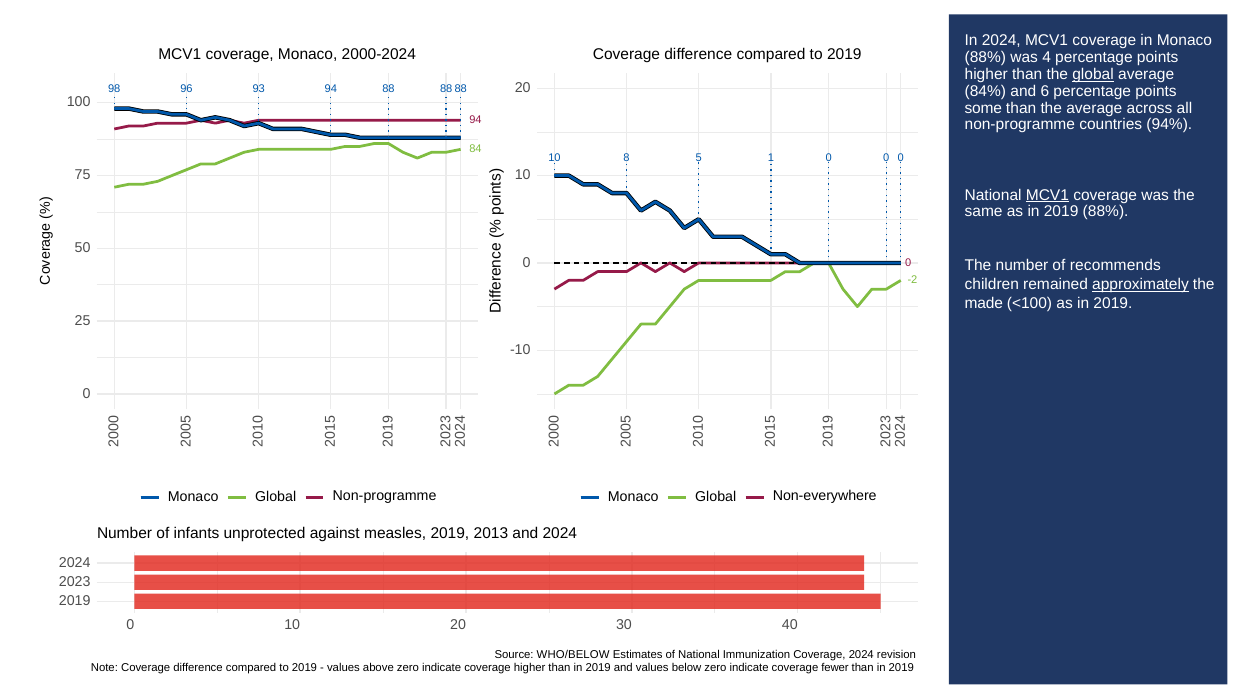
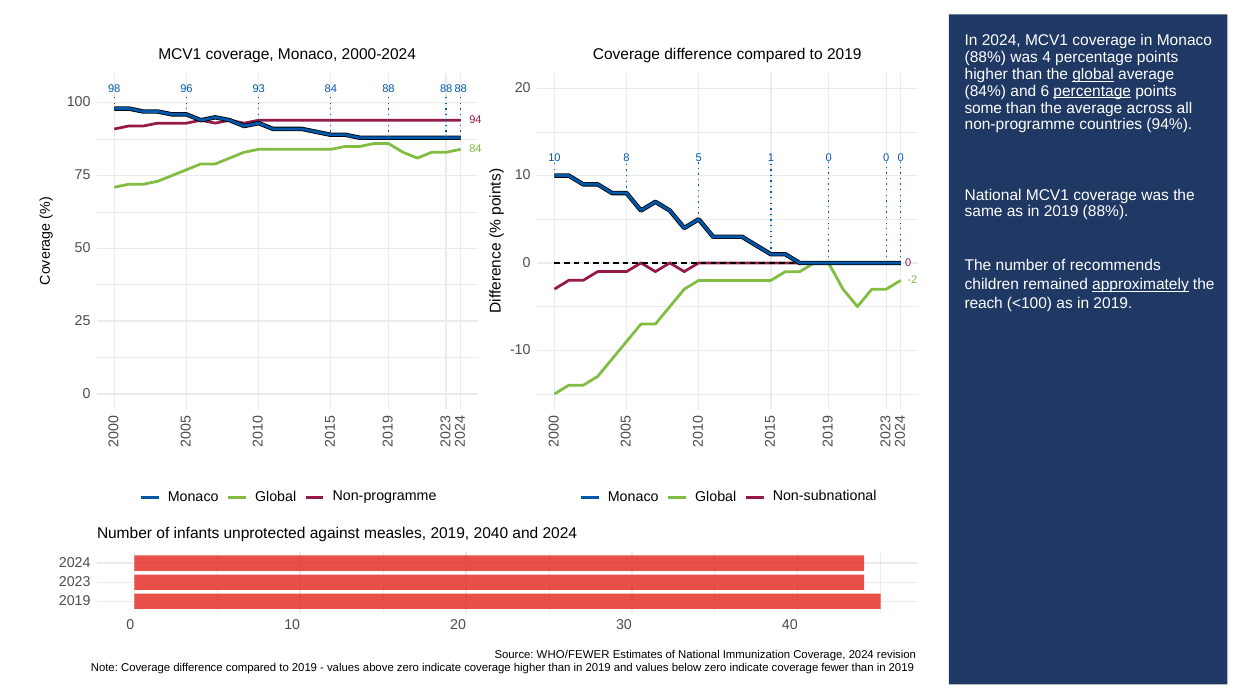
93 94: 94 -> 84 (331, 89)
percentage underline: none -> present (1092, 91)
MCV1 underline: present -> none (1047, 195)
made: made -> reach (984, 303)
Non-everywhere: Non-everywhere -> Non-subnational (825, 496)
2013: 2013 -> 2040 (491, 534)
WHO/BELOW: WHO/BELOW -> WHO/FEWER (573, 655)
